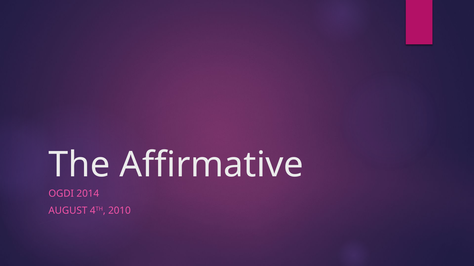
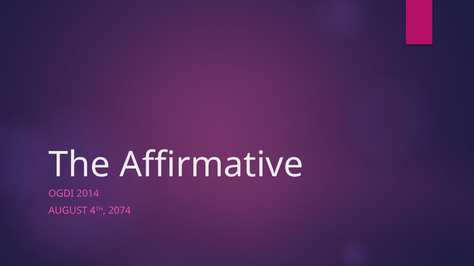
2010: 2010 -> 2074 (119, 211)
